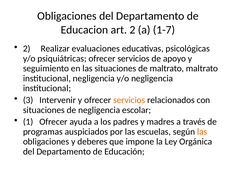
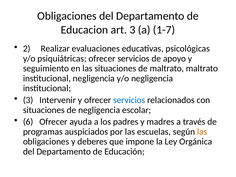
art 2: 2 -> 3 (132, 30)
servicios colour: orange -> blue (129, 100)
1: 1 -> 6 (28, 122)
